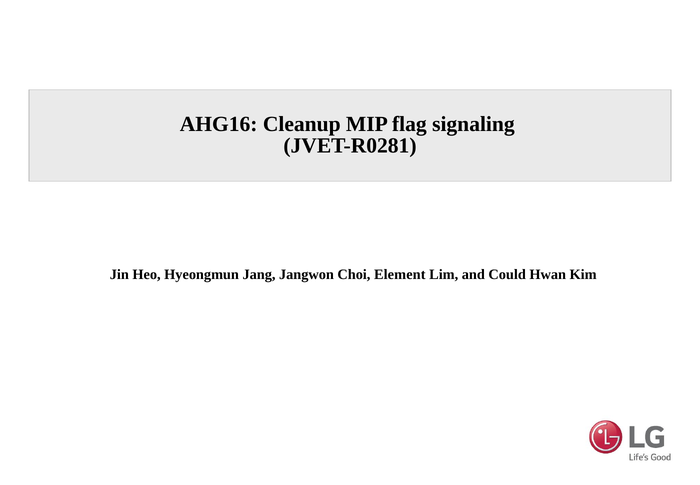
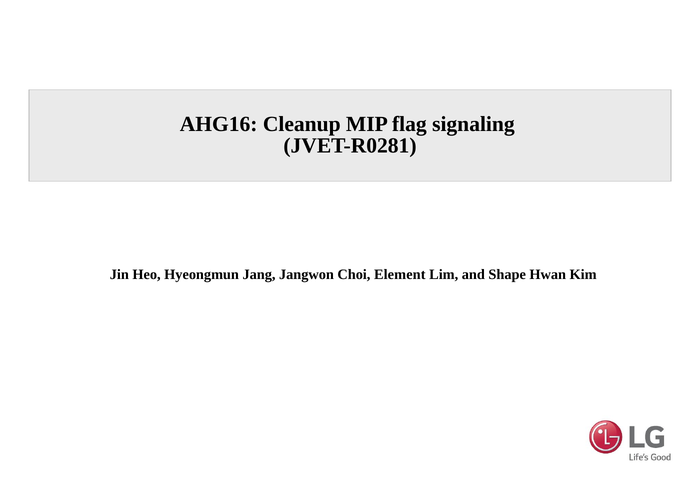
Could: Could -> Shape (507, 274)
